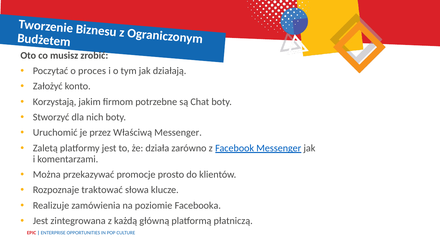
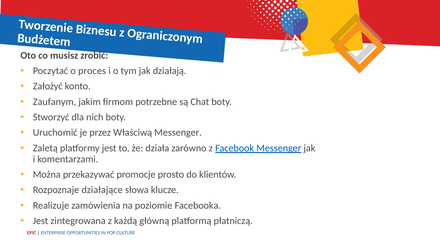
Korzystają: Korzystają -> Zaufanym (55, 102)
traktować: traktować -> działające (102, 190)
